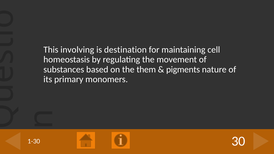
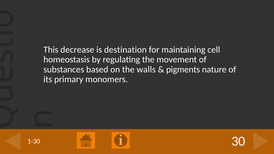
involving: involving -> decrease (77, 50)
them: them -> walls (146, 69)
